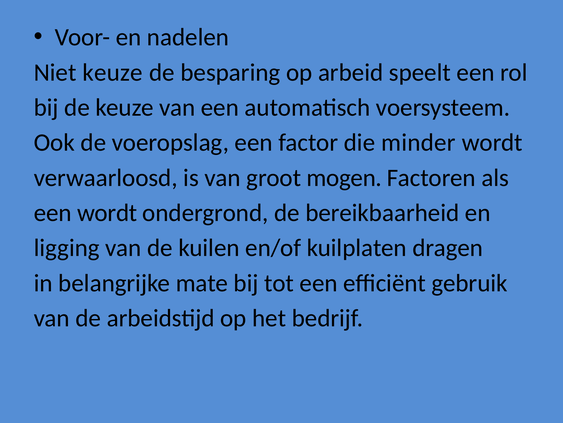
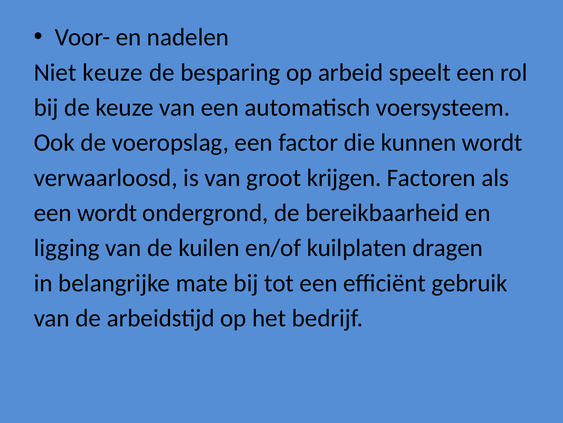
minder: minder -> kunnen (419, 142)
mogen: mogen -> krijgen (344, 177)
